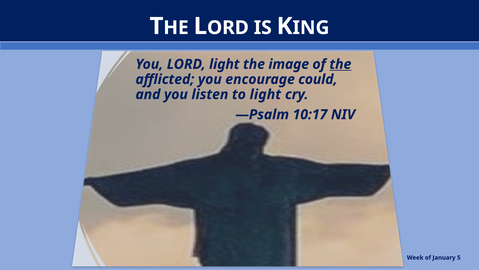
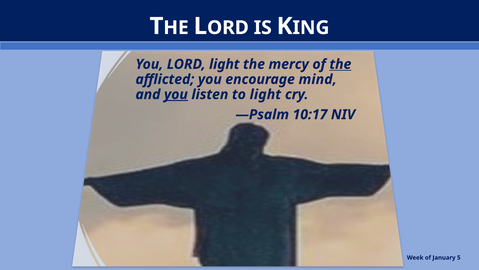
image: image -> mercy (289, 64)
could: could -> mind (318, 79)
you underline: none -> present (176, 94)
